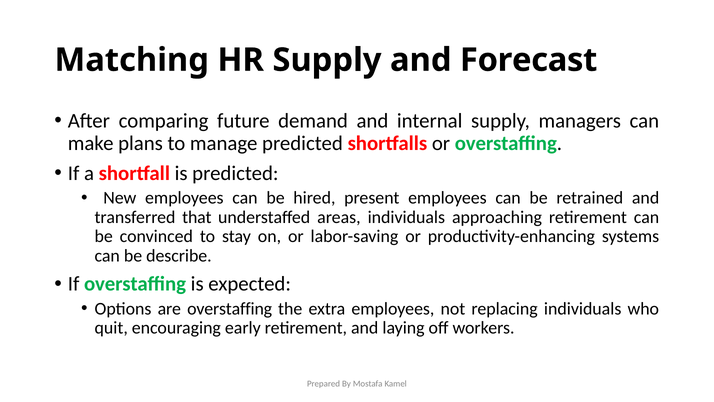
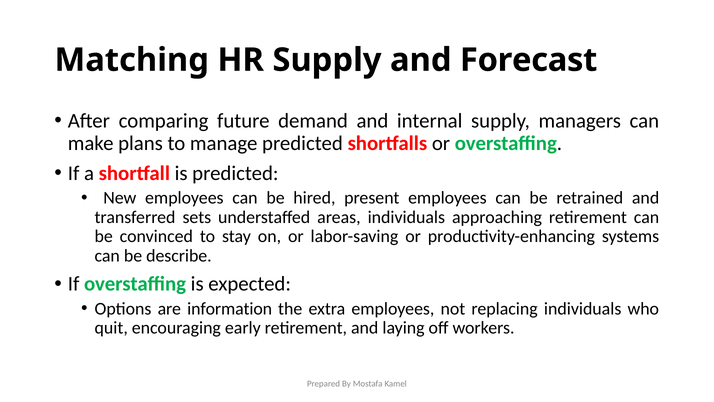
that: that -> sets (197, 217)
are overstaffing: overstaffing -> information (230, 308)
